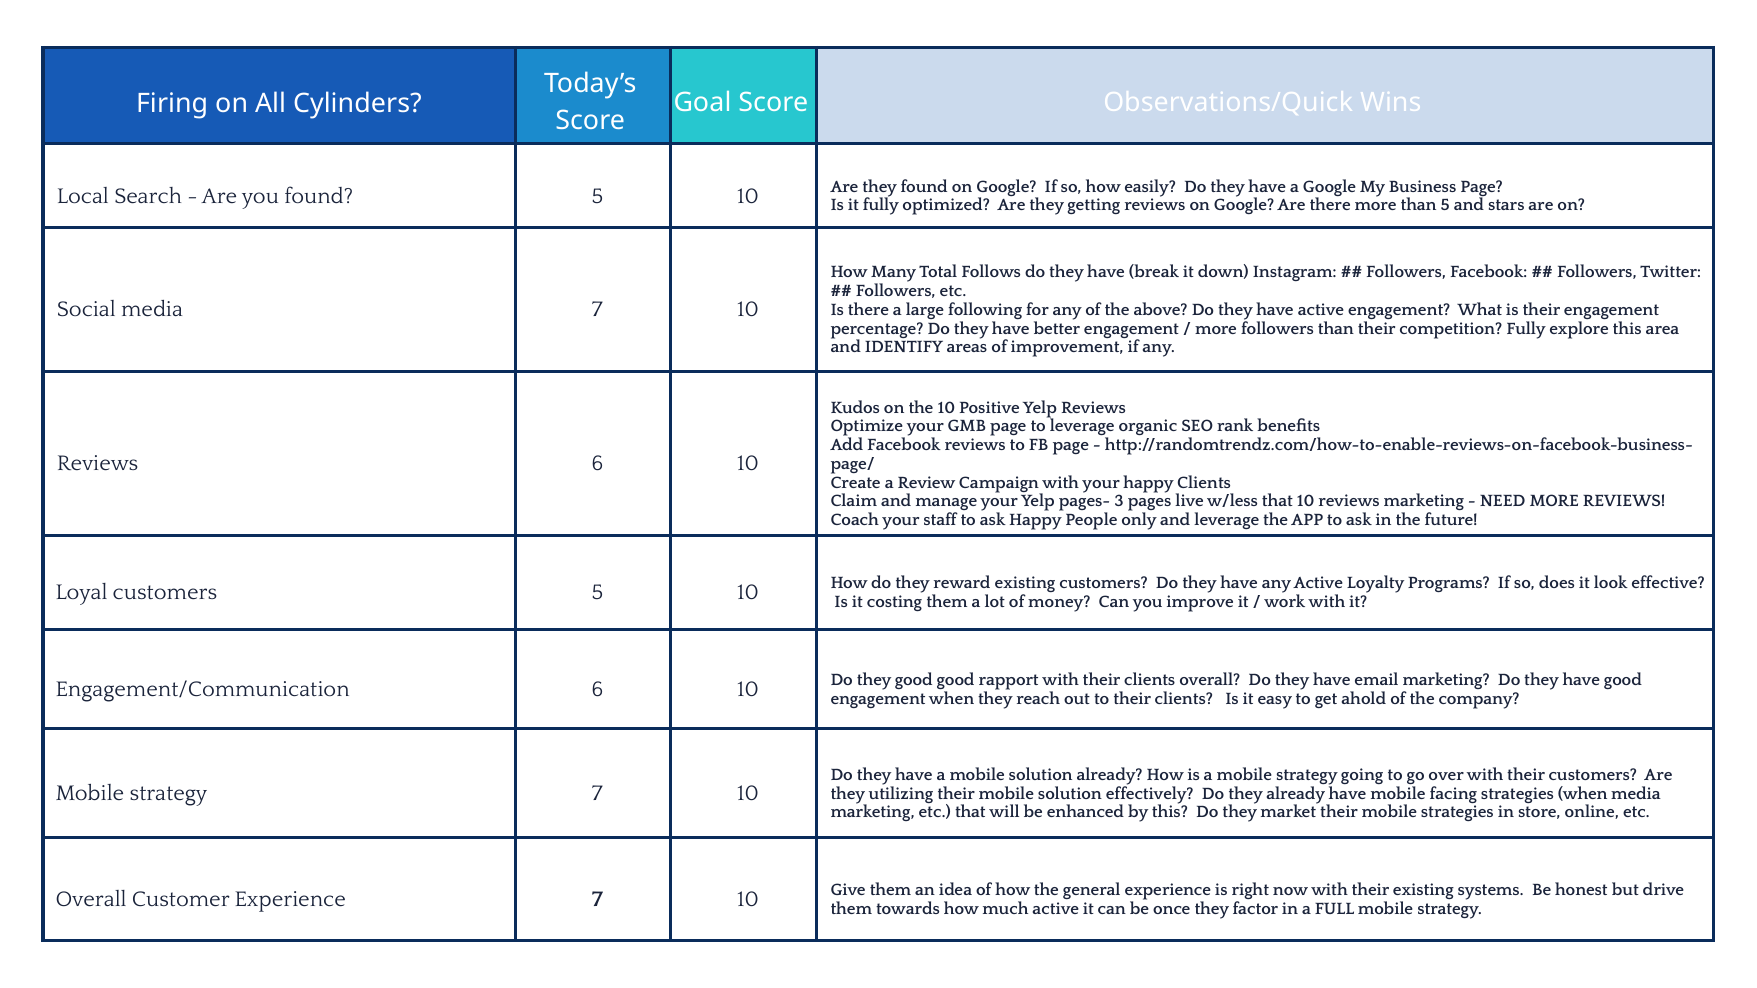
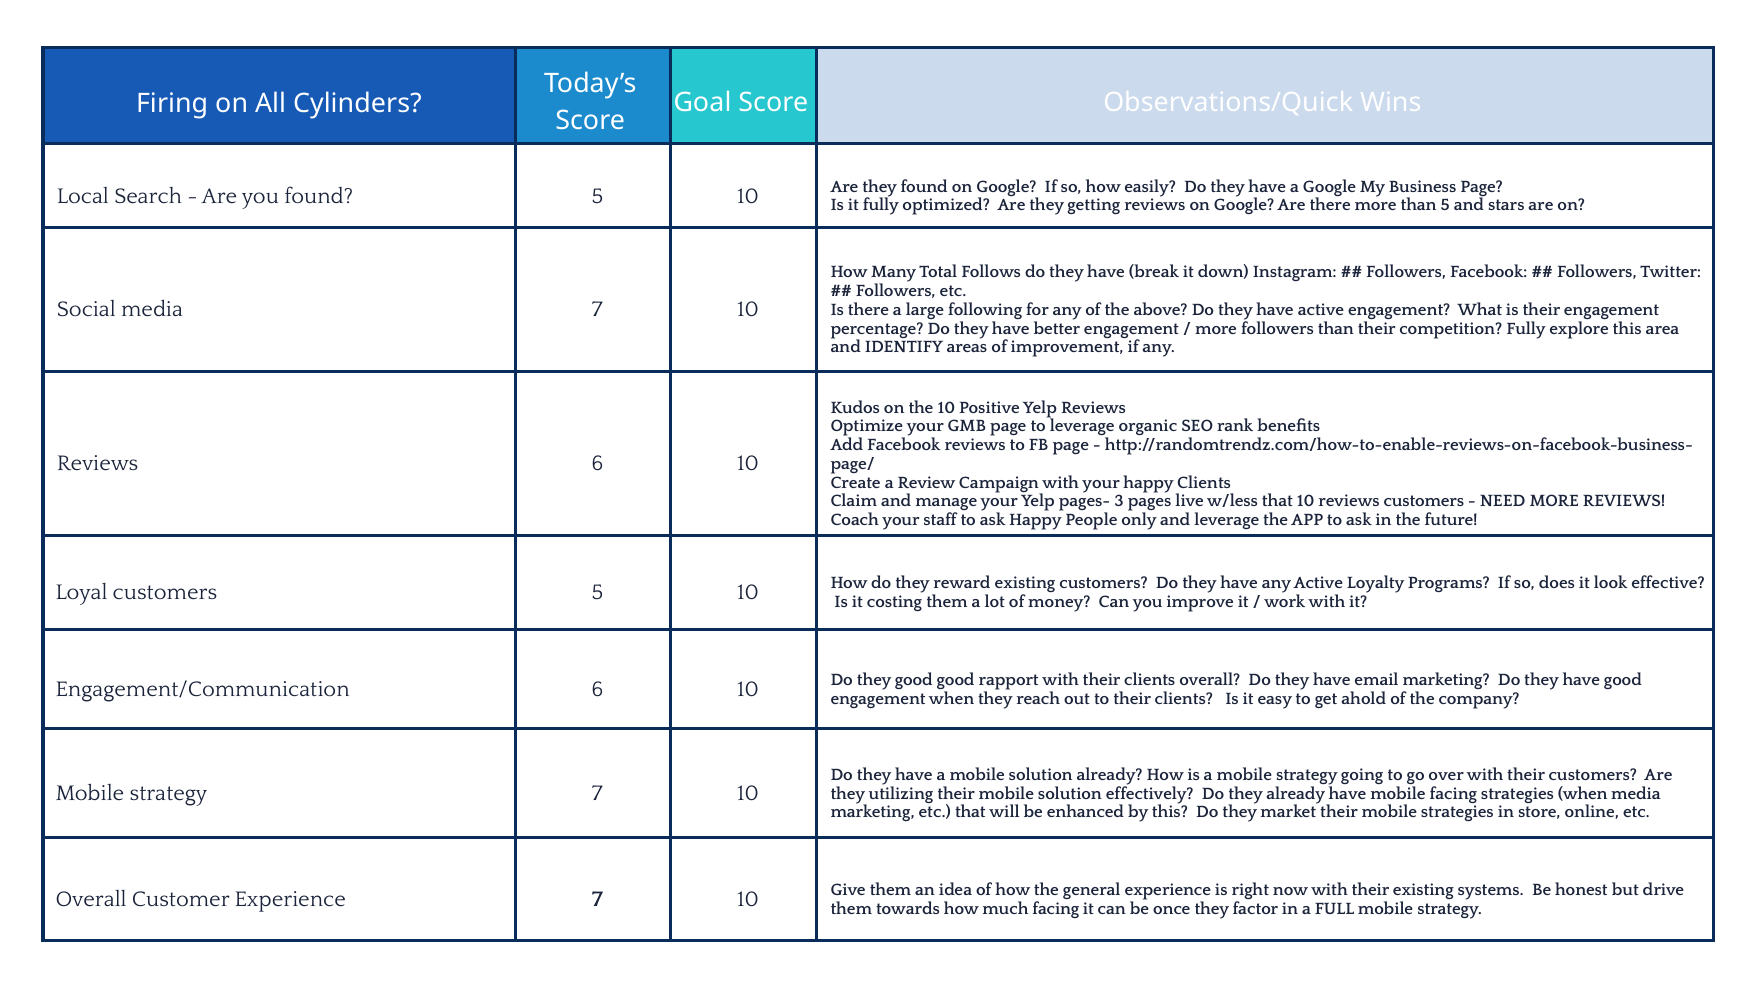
reviews marketing: marketing -> customers (1424, 501)
much active: active -> facing (1056, 909)
